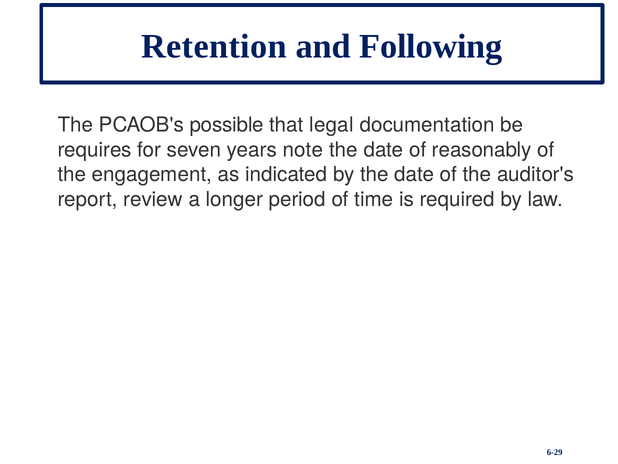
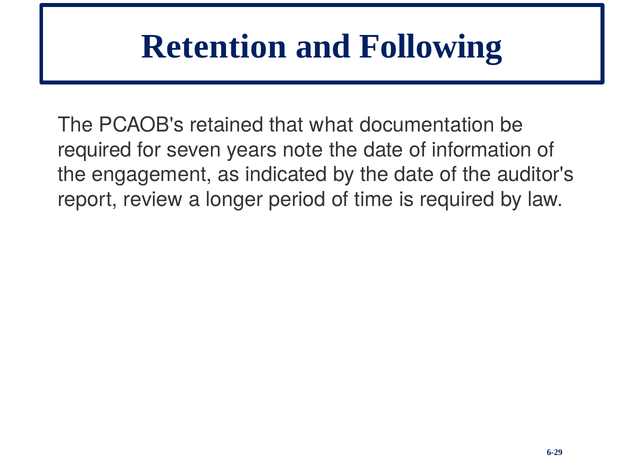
possible: possible -> retained (227, 125)
legal: legal -> what (332, 125)
requires: requires -> required (95, 150)
reasonably: reasonably -> information (482, 150)
